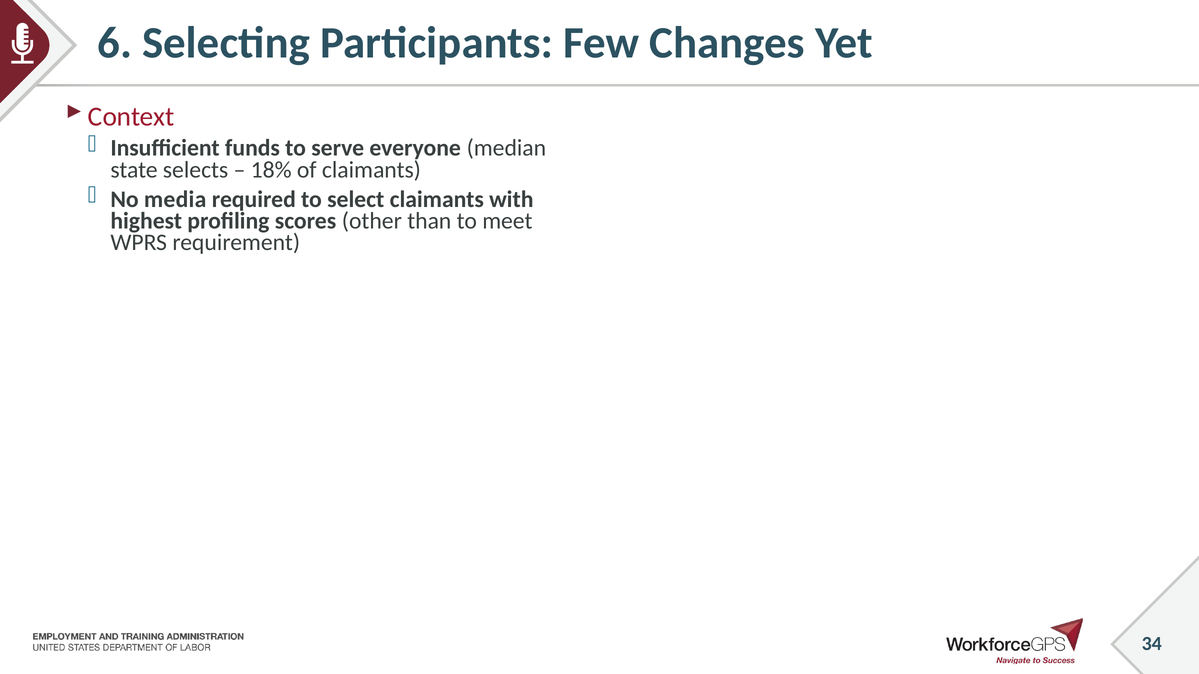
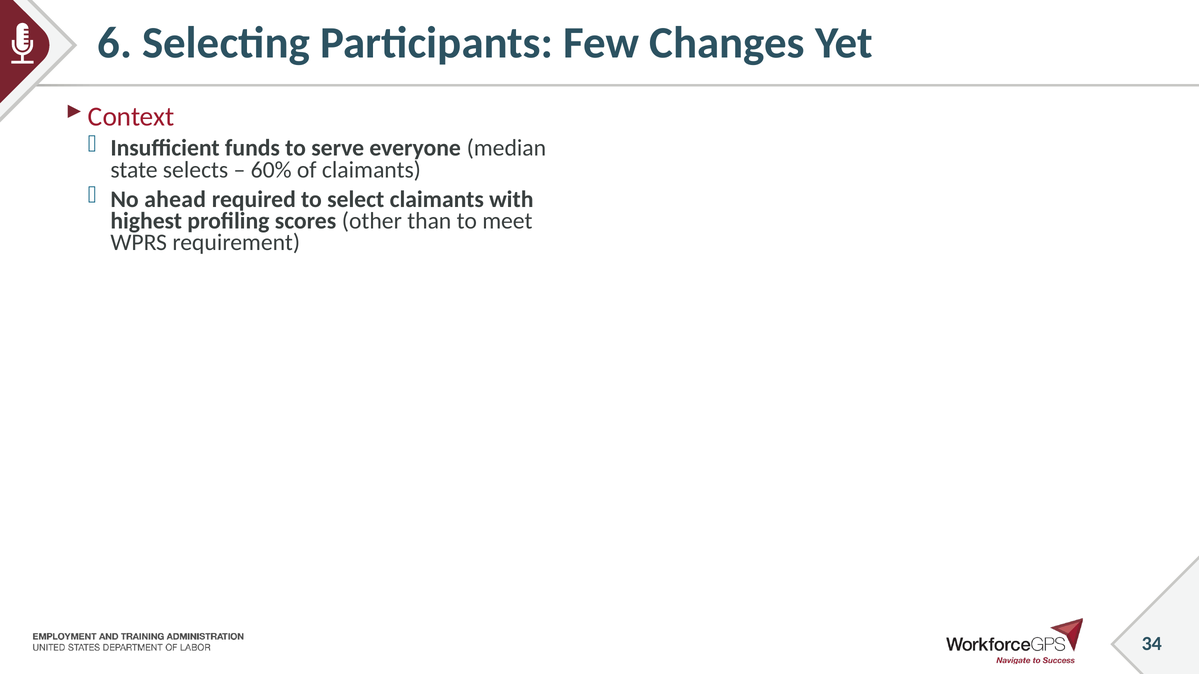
18%: 18% -> 60% (271, 170)
media: media -> ahead (175, 199)
